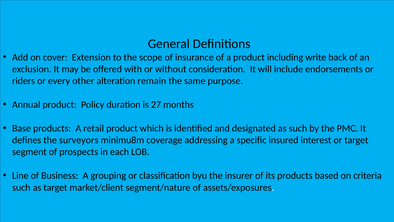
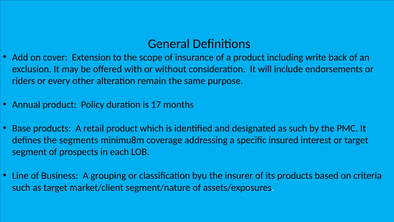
27: 27 -> 17 (156, 104)
surveyors: surveyors -> segments (79, 140)
